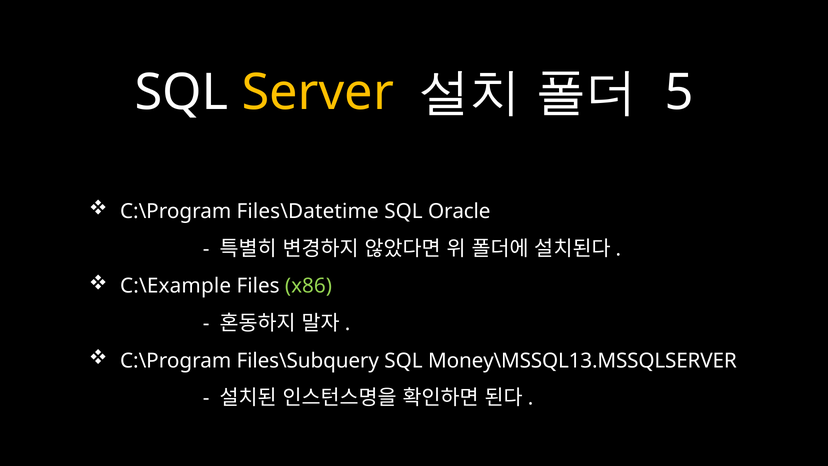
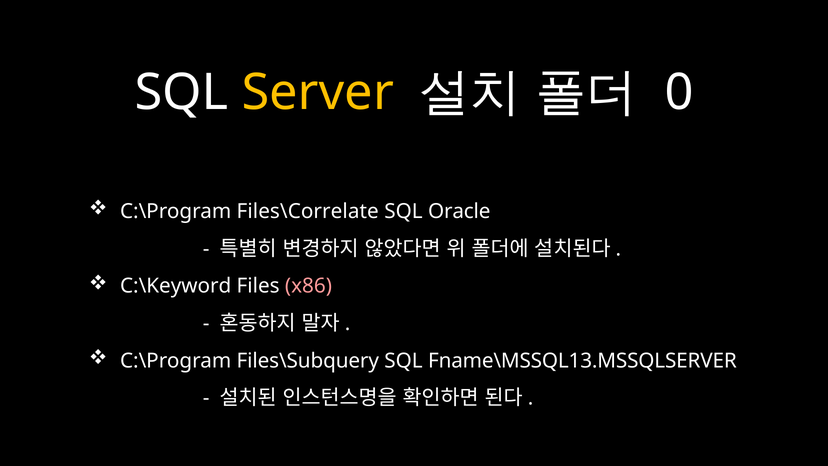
5: 5 -> 0 (679, 92)
Files\Datetime: Files\Datetime -> Files\Correlate (308, 211)
C:\Example: C:\Example -> C:\Keyword (176, 286)
x86 colour: light green -> pink (308, 286)
Money\MSSQL13.MSSQLSERVER: Money\MSSQL13.MSSQLSERVER -> Fname\MSSQL13.MSSQLSERVER (582, 360)
